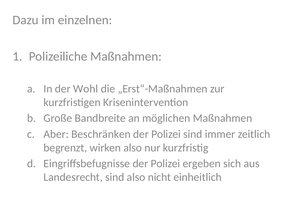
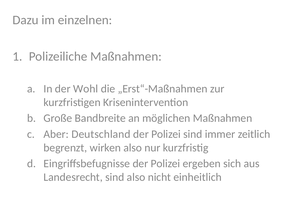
Beschränken: Beschränken -> Deutschland (101, 135)
